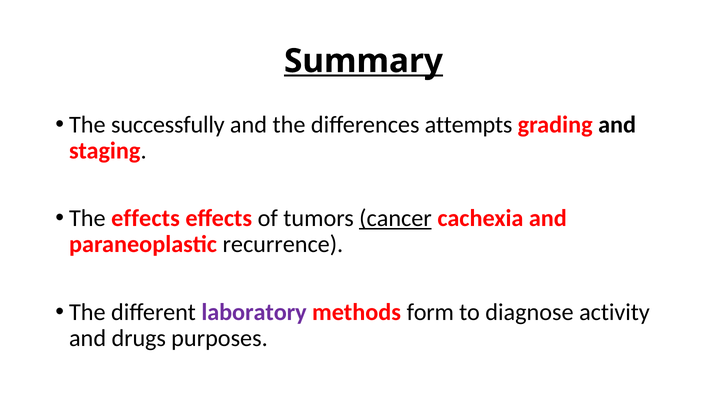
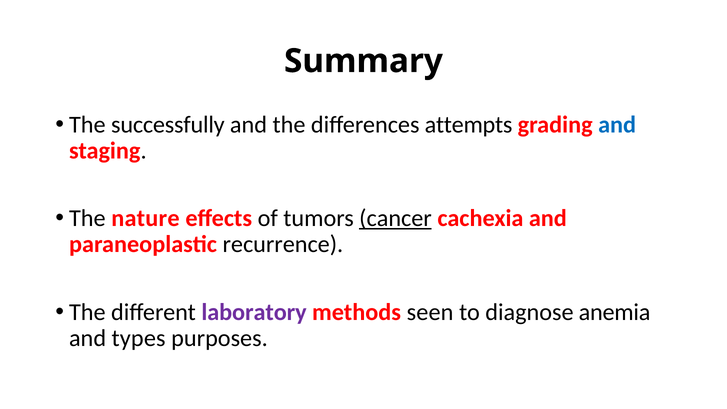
Summary underline: present -> none (363, 61)
and colour: black -> blue (617, 125)
The effects: effects -> nature (145, 218)
form: form -> seen (430, 312)
activity: activity -> anemia (615, 312)
drugs: drugs -> types (139, 338)
